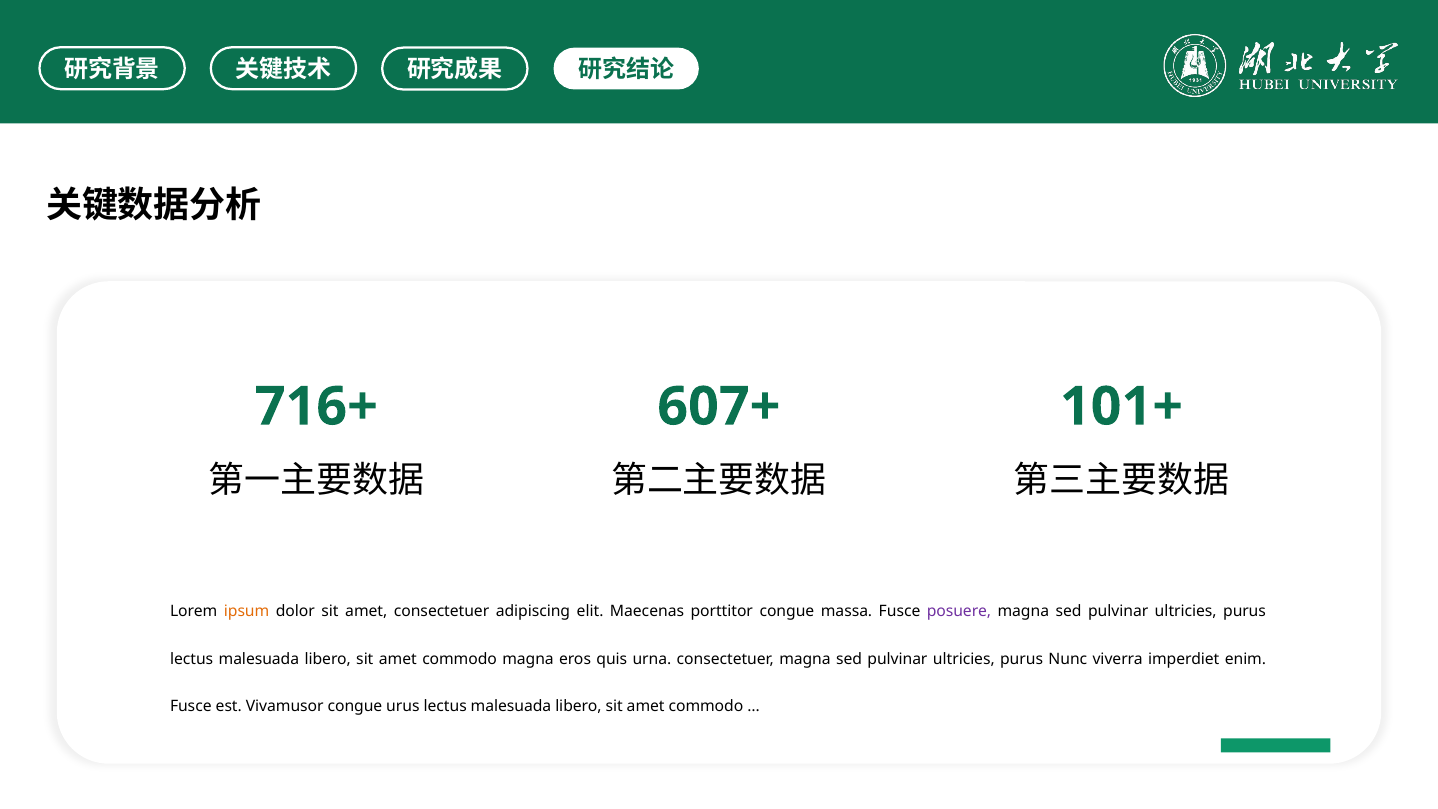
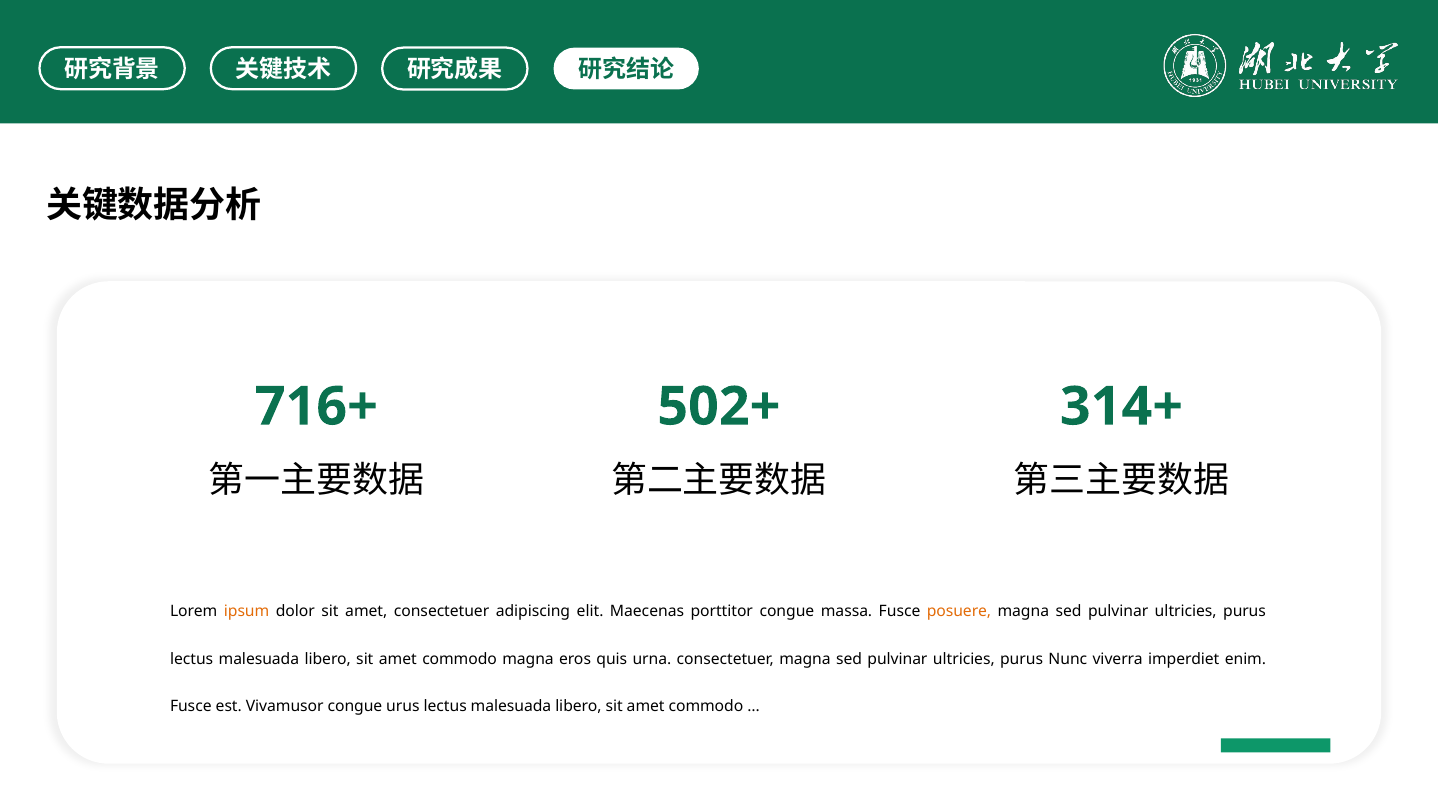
607+: 607+ -> 502+ (719, 407)
101+: 101+ -> 314+ (1122, 407)
posuere colour: purple -> orange (959, 612)
